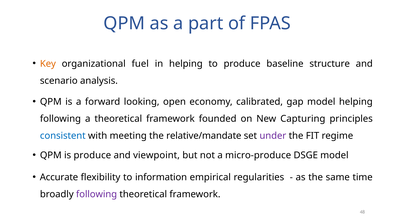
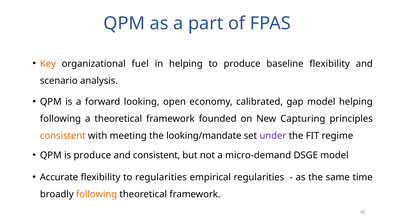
baseline structure: structure -> flexibility (330, 64)
consistent colour: blue -> orange (63, 136)
relative/mandate: relative/mandate -> looking/mandate (204, 136)
and viewpoint: viewpoint -> consistent (157, 155)
micro-produce: micro-produce -> micro-demand (258, 155)
to information: information -> regularities (161, 177)
following colour: purple -> orange (97, 194)
